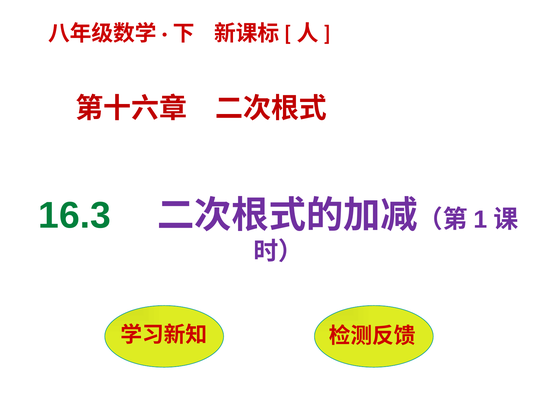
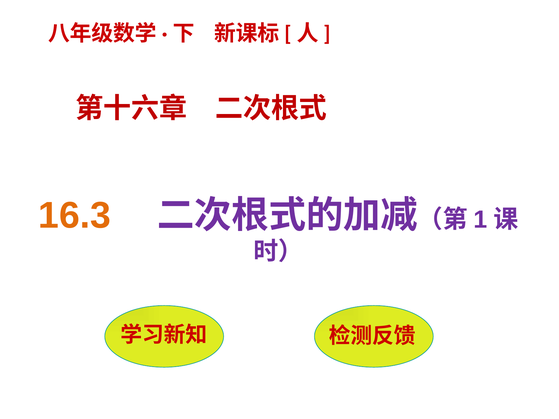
16.3 colour: green -> orange (75, 216)
